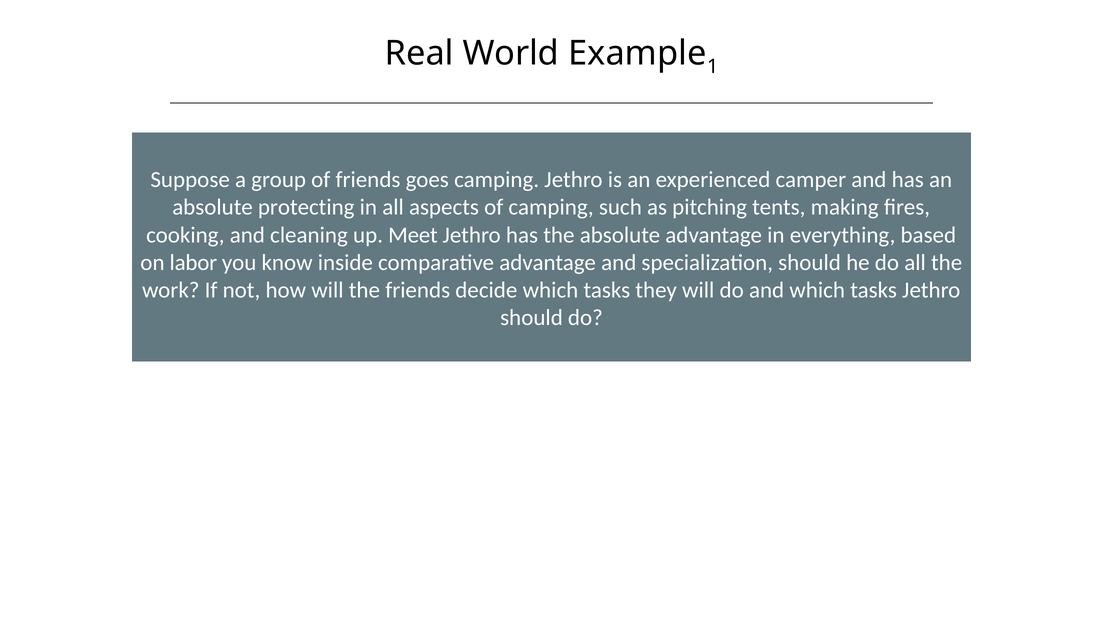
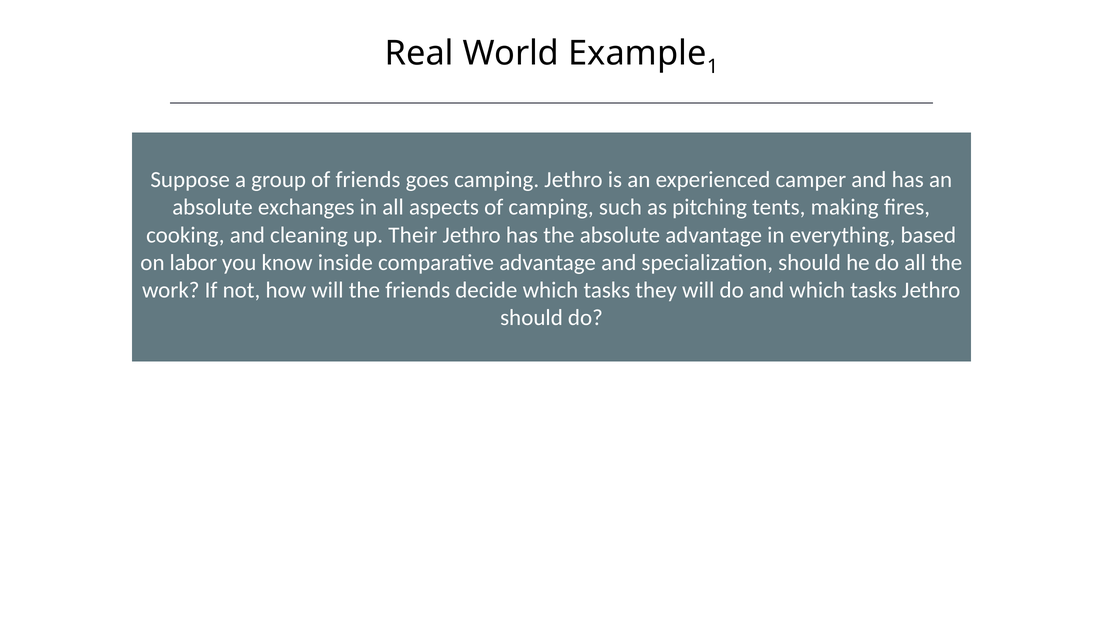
protecting: protecting -> exchanges (306, 208)
Meet: Meet -> Their (413, 235)
